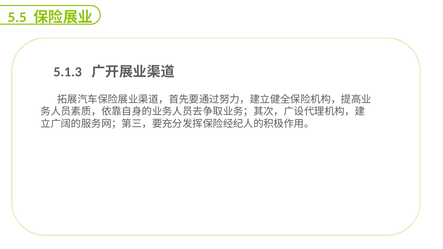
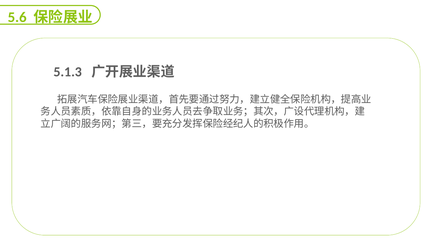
5.5: 5.5 -> 5.6 (17, 17)
